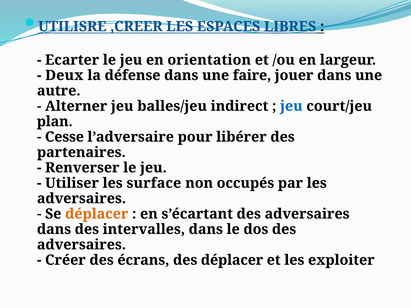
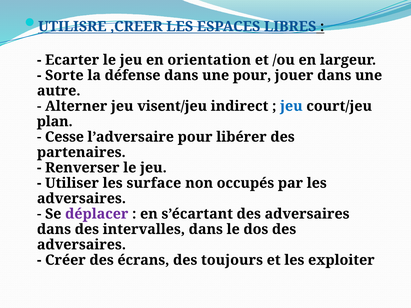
Deux: Deux -> Sorte (64, 75)
une faire: faire -> pour (252, 75)
balles/jeu: balles/jeu -> visent/jeu (172, 106)
déplacer colour: orange -> purple (97, 214)
des déplacer: déplacer -> toujours (232, 260)
